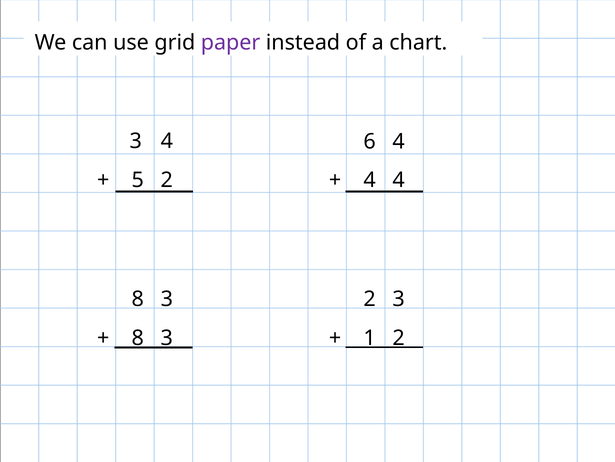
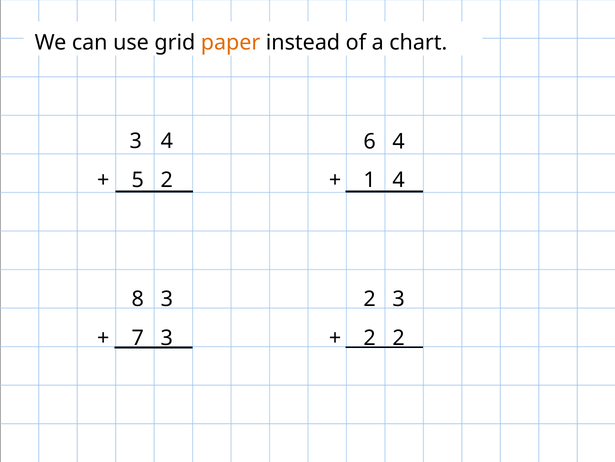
paper colour: purple -> orange (231, 42)
4: 4 -> 1 (370, 180)
8: 8 -> 7 (138, 338)
1: 1 -> 2 (370, 338)
